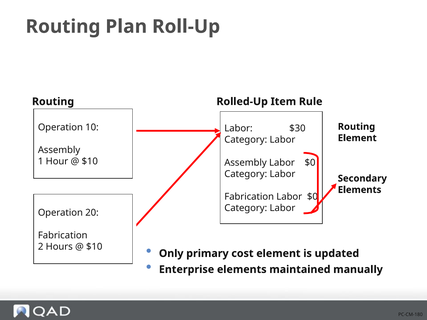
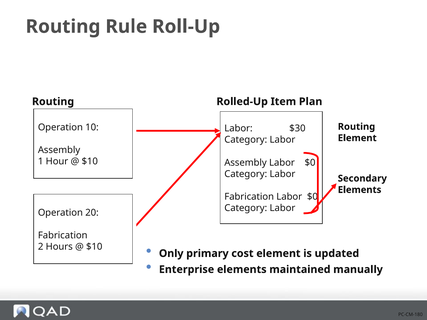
Plan: Plan -> Rule (126, 27)
Rule: Rule -> Plan (311, 102)
